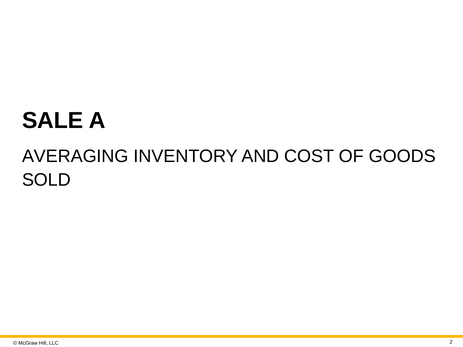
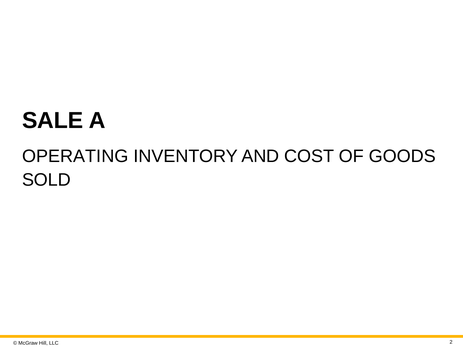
AVERAGING: AVERAGING -> OPERATING (75, 156)
